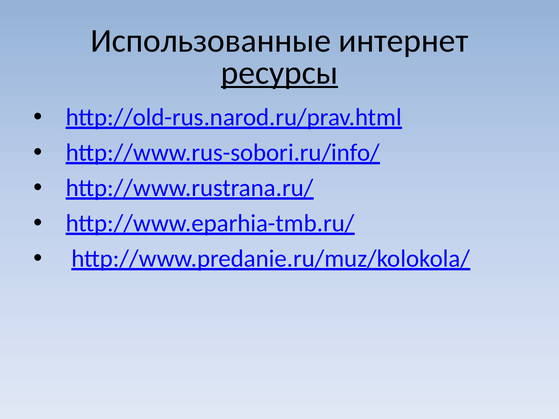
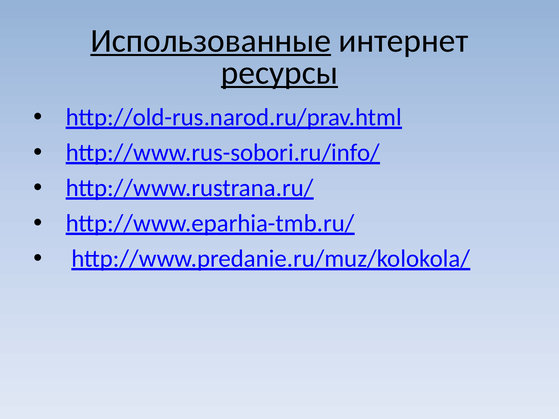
Использованные underline: none -> present (211, 41)
